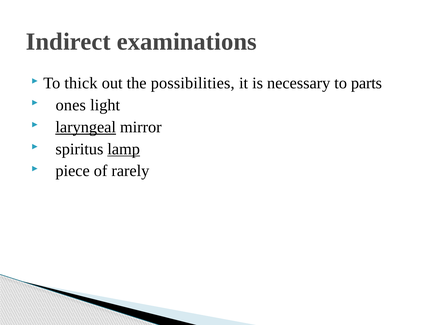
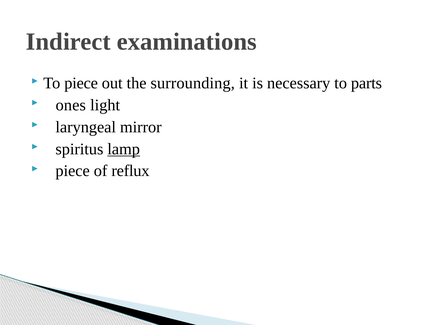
To thick: thick -> piece (81, 83)
possibilities: possibilities -> surrounding (193, 83)
laryngeal underline: present -> none (86, 127)
rarely: rarely -> reflux (130, 171)
